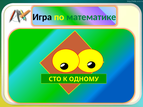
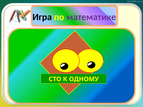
математике colour: green -> purple (91, 17)
